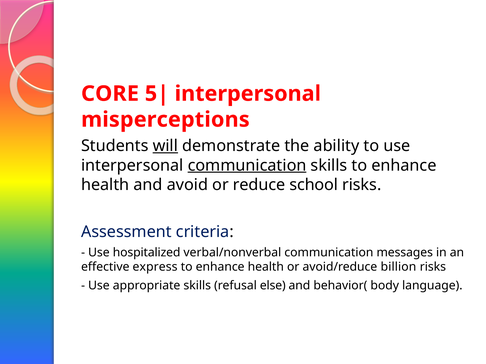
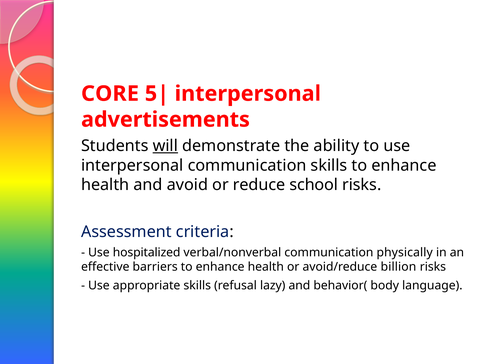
misperceptions: misperceptions -> advertisements (165, 120)
communication underline: present -> none (247, 166)
messages: messages -> physically (405, 253)
express: express -> barriers (155, 267)
else: else -> lazy (273, 286)
